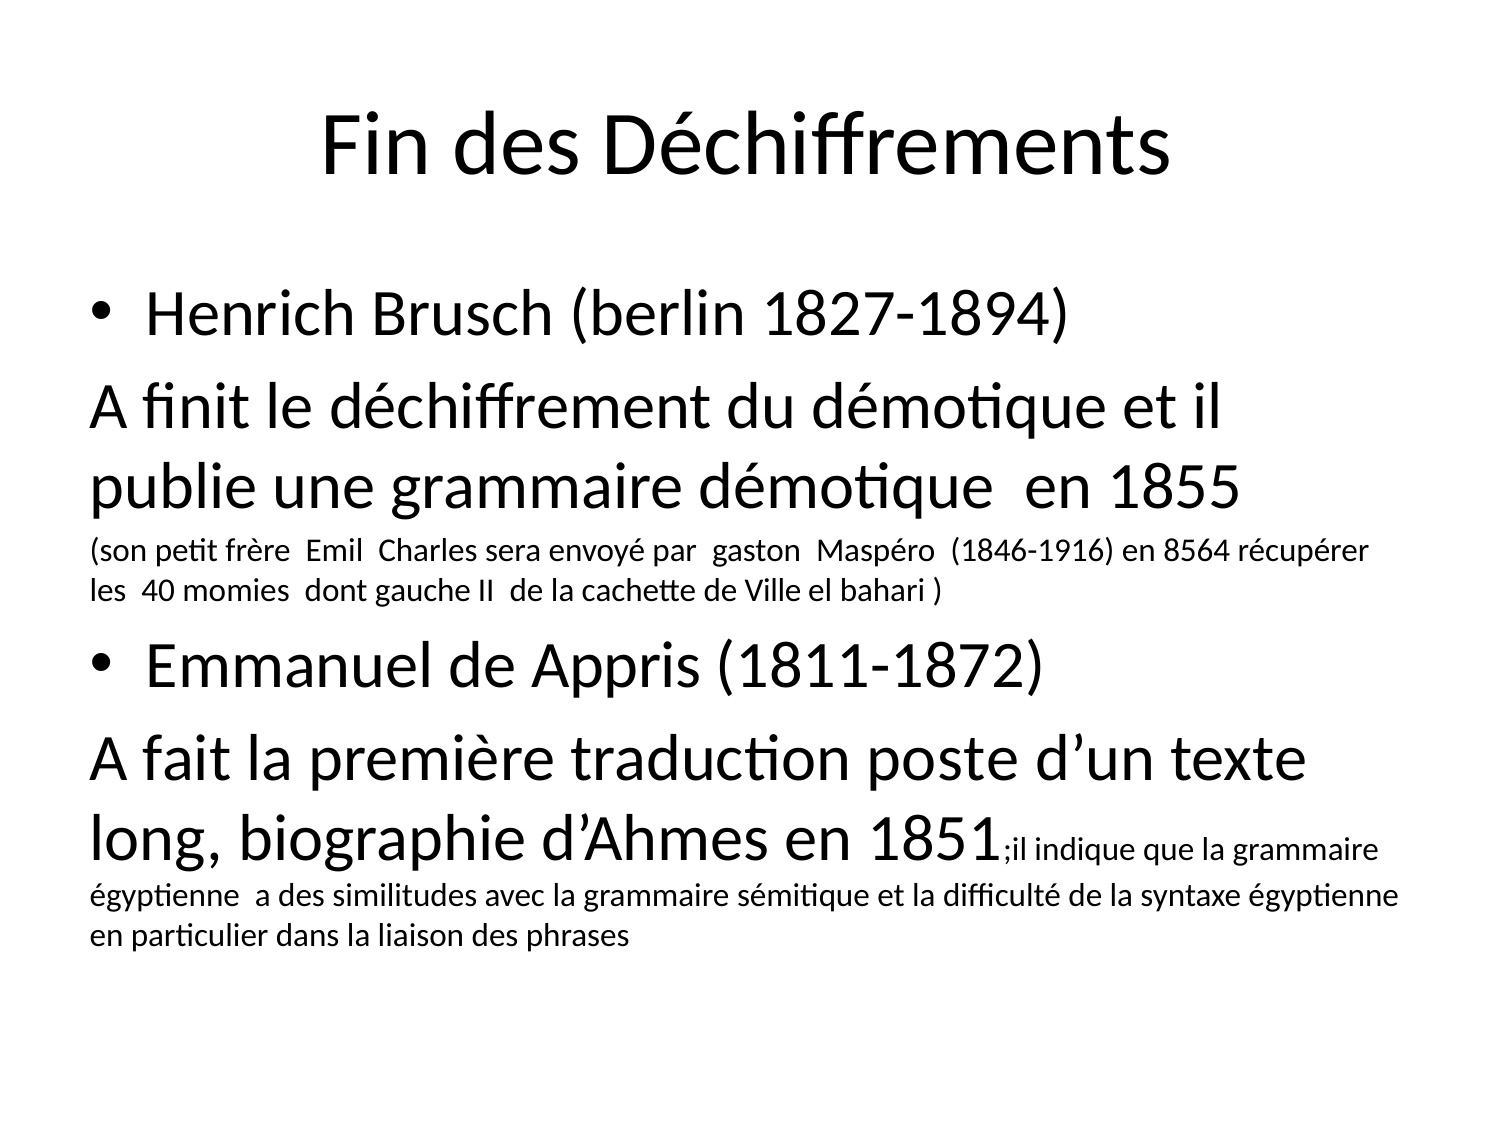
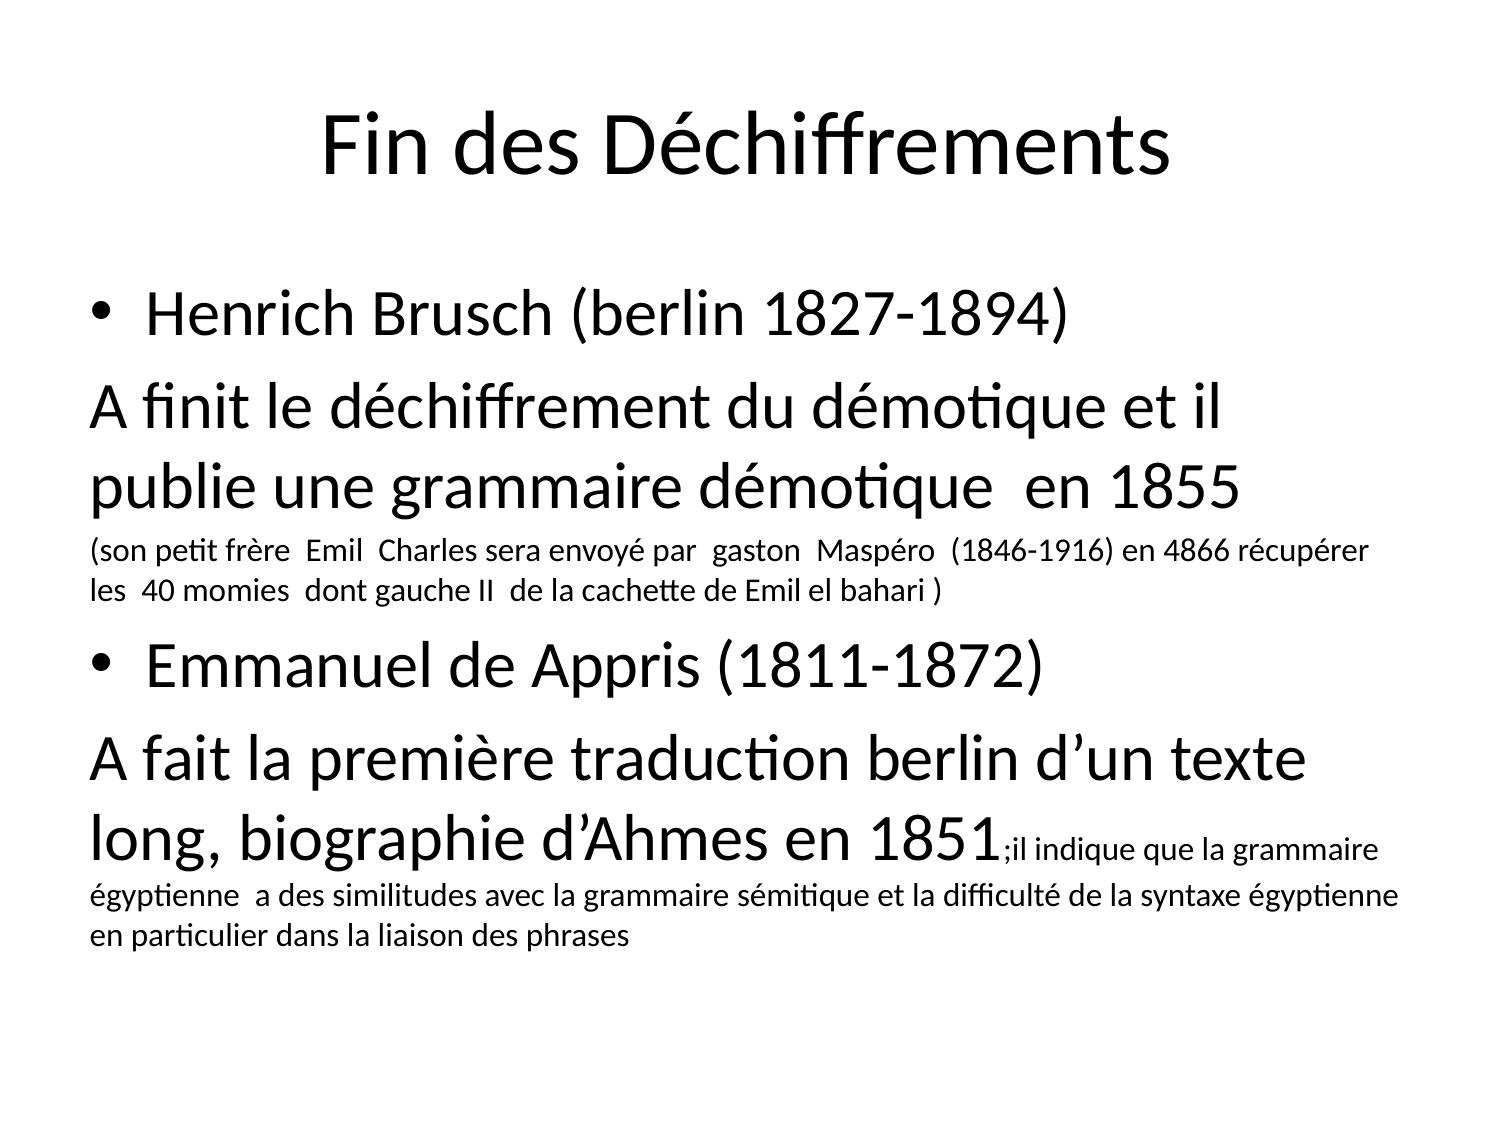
8564: 8564 -> 4866 (1197, 550)
de Ville: Ville -> Emil (773, 590)
traduction poste: poste -> berlin (943, 758)
